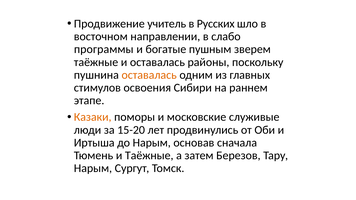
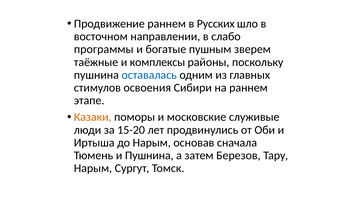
Продвижение учитель: учитель -> раннем (167, 24)
и оставалась: оставалась -> комплексы (157, 62)
оставалась colour: orange -> blue (149, 75)
и Таёжные: Таёжные -> Пушнина (149, 156)
